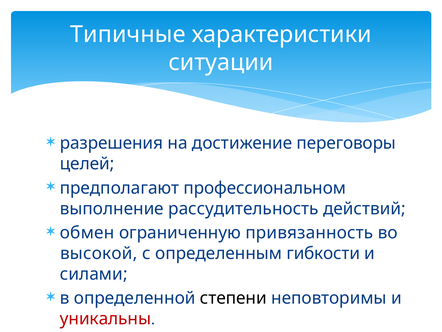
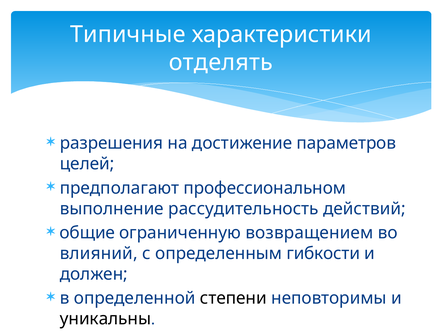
ситуации: ситуации -> отделять (221, 62)
переговоры: переговоры -> параметров (346, 143)
обмен: обмен -> общие (87, 233)
привязанность: привязанность -> возвращением (309, 233)
высокой: высокой -> влияний (99, 253)
силами: силами -> должен (94, 274)
уникальны colour: red -> black (105, 319)
